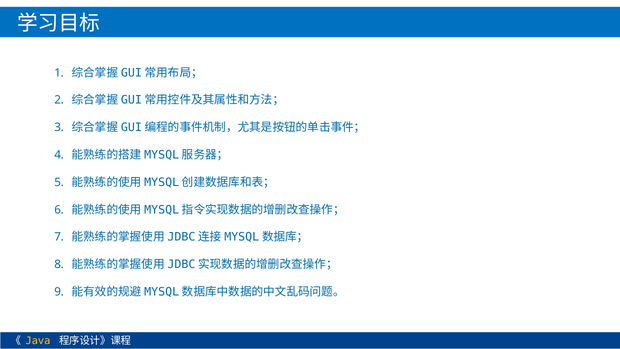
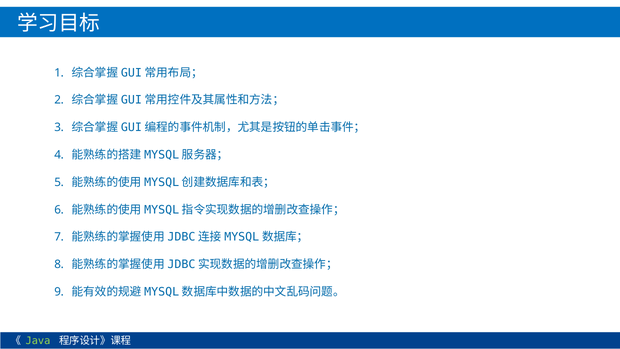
Java colour: yellow -> light green (38, 340)
